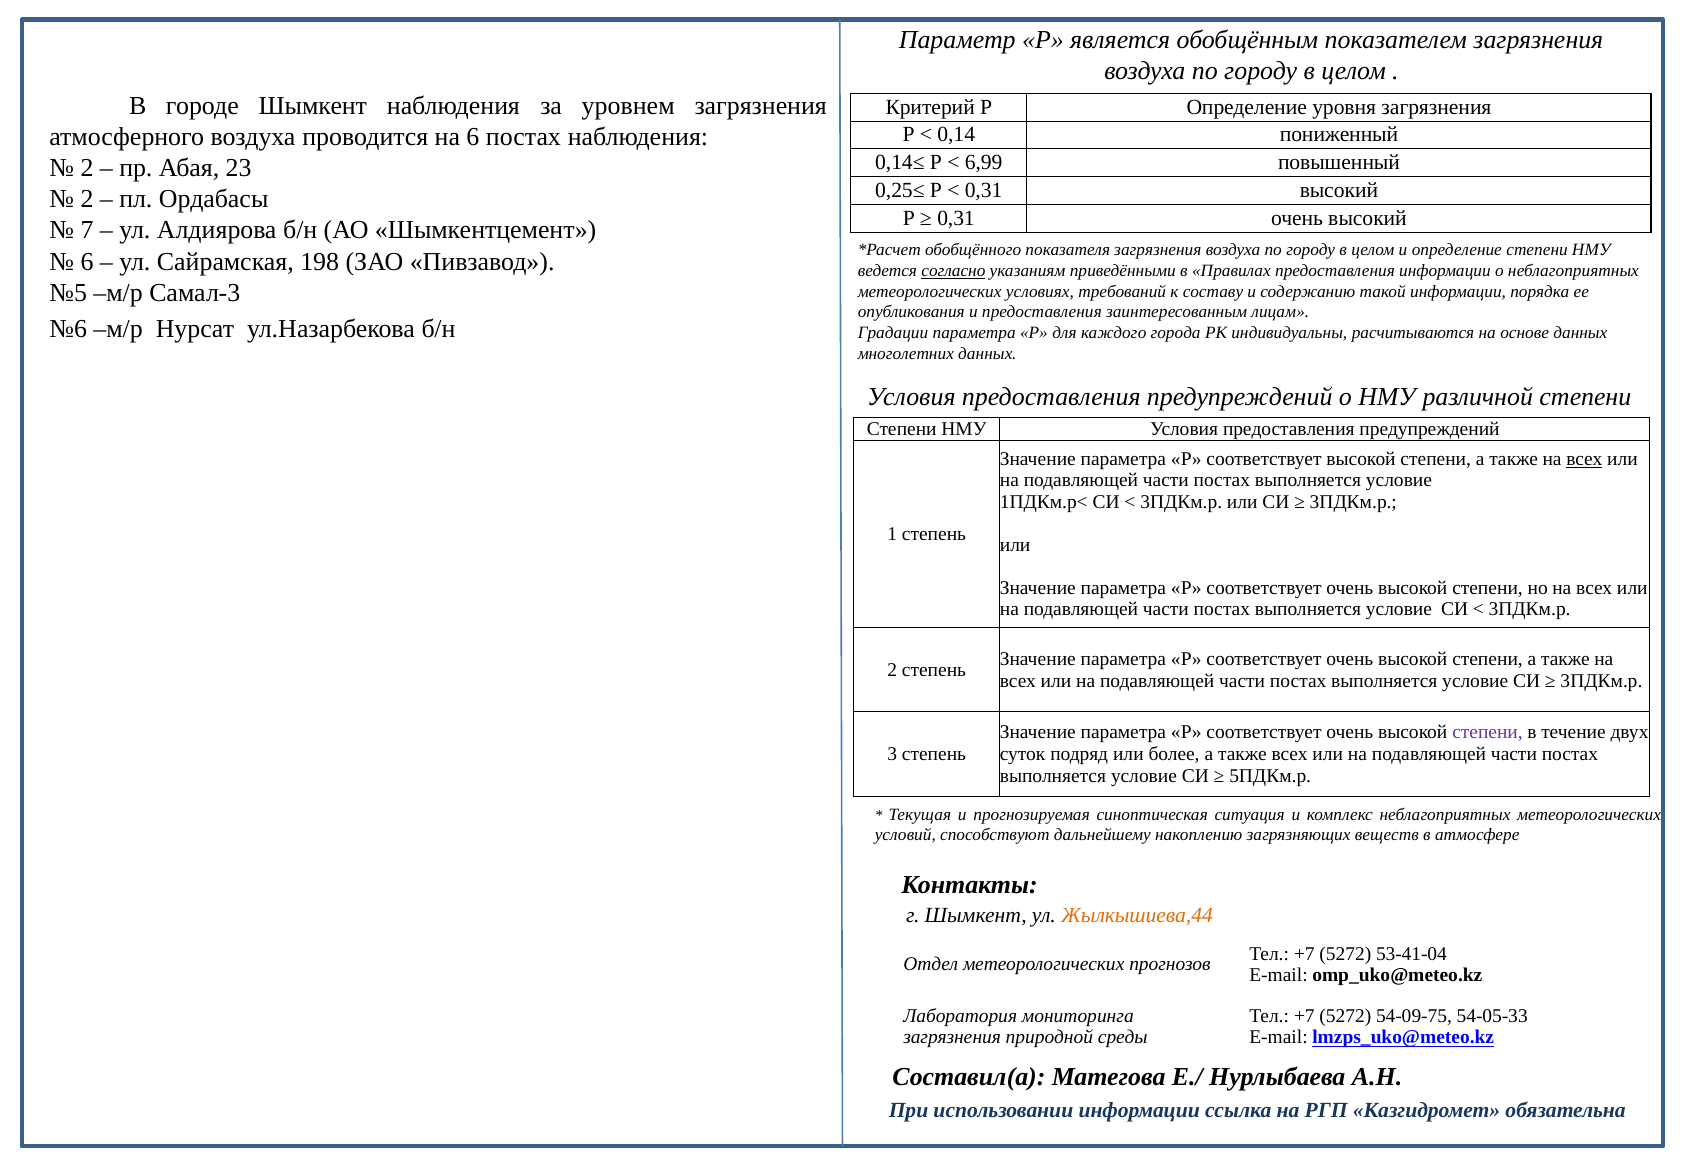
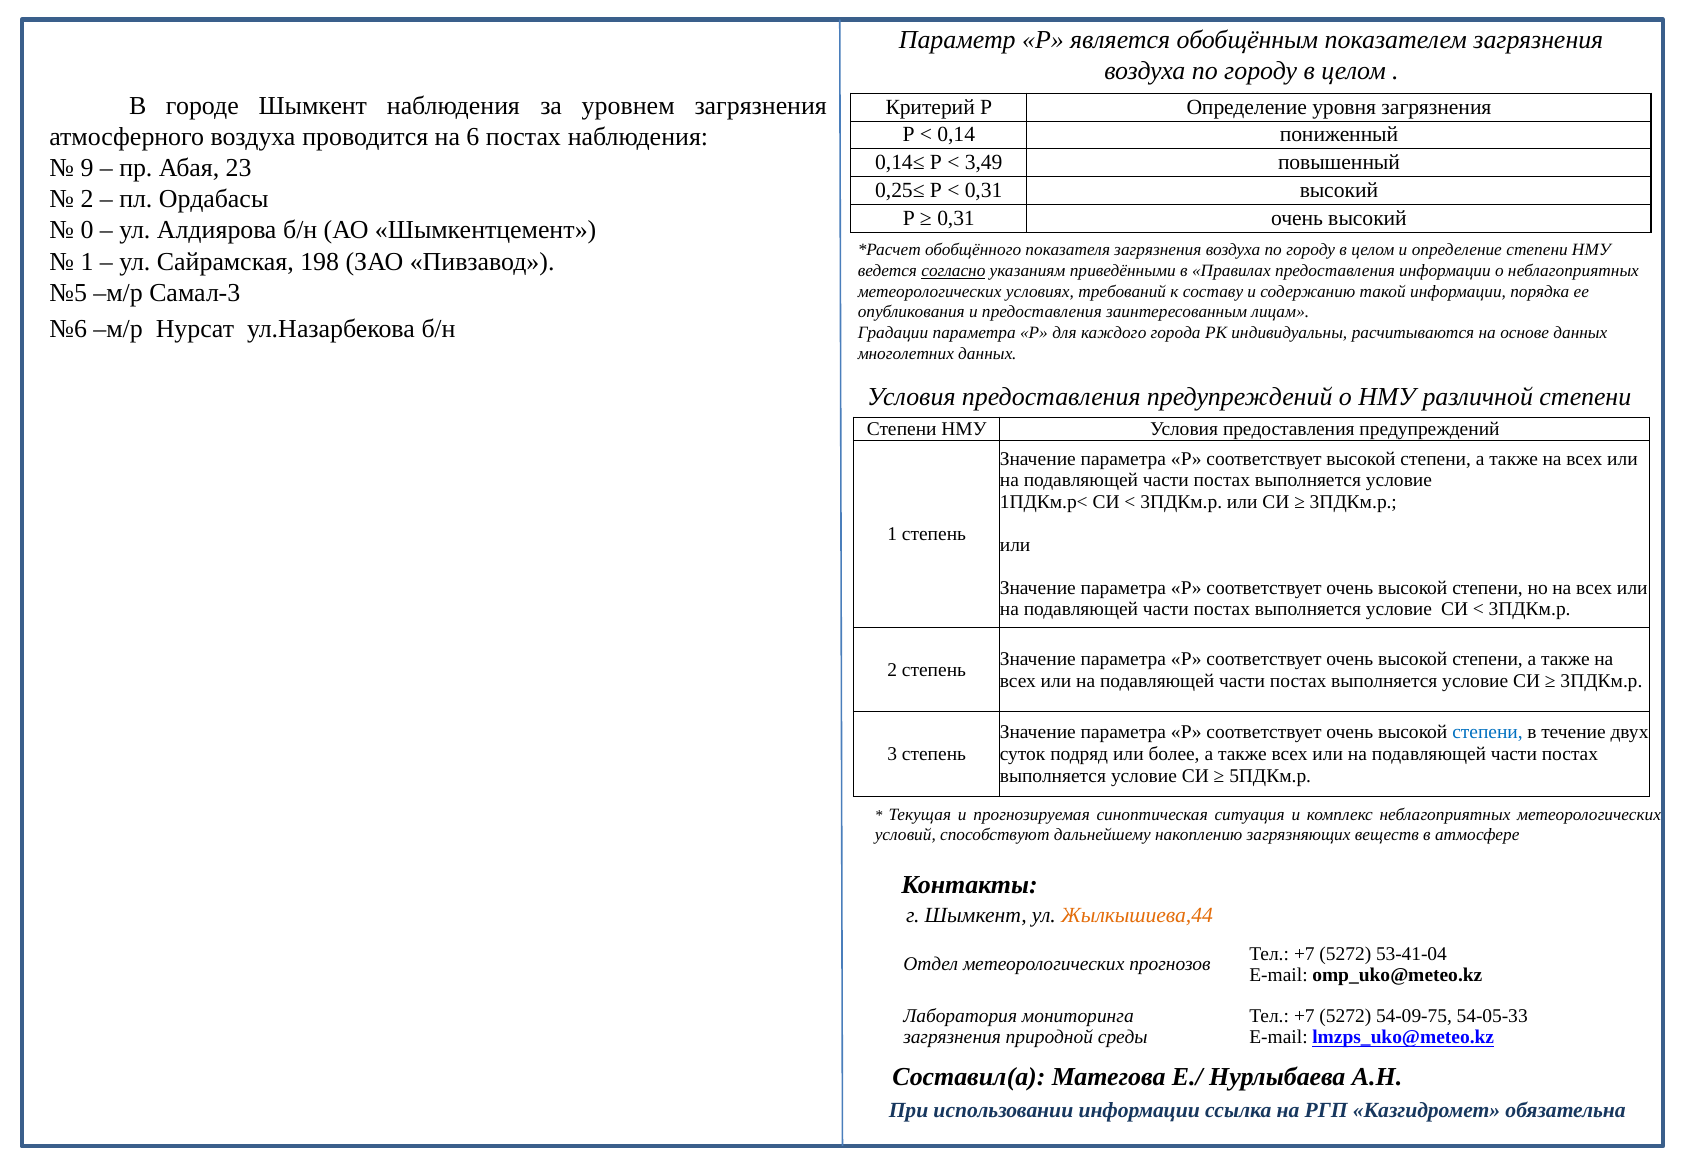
6,99: 6,99 -> 3,49 (984, 163)
2: 2 -> 9 (87, 168)
7: 7 -> 0 (87, 231)
6: 6 -> 1 (87, 262)
всех underline: present -> none (1584, 459)
степени colour: purple -> blue (1488, 733)
